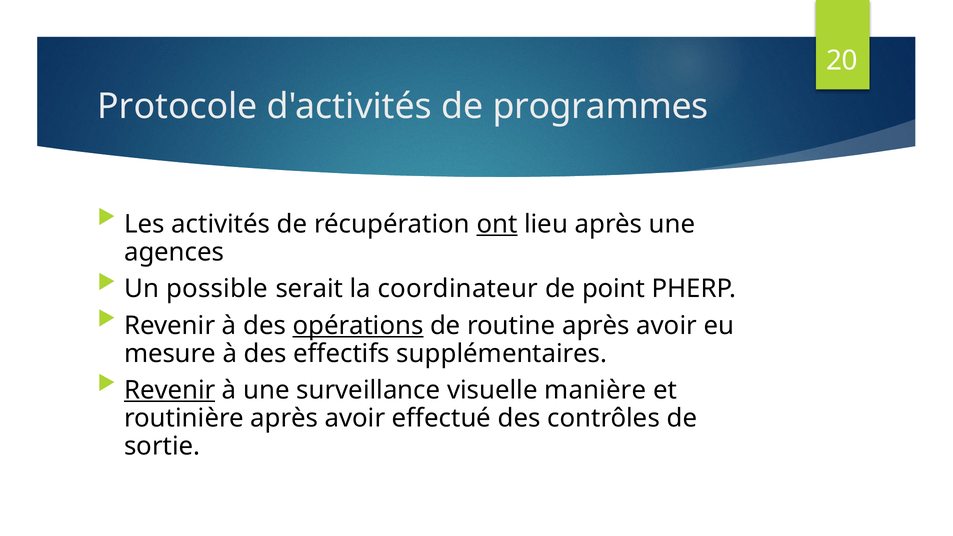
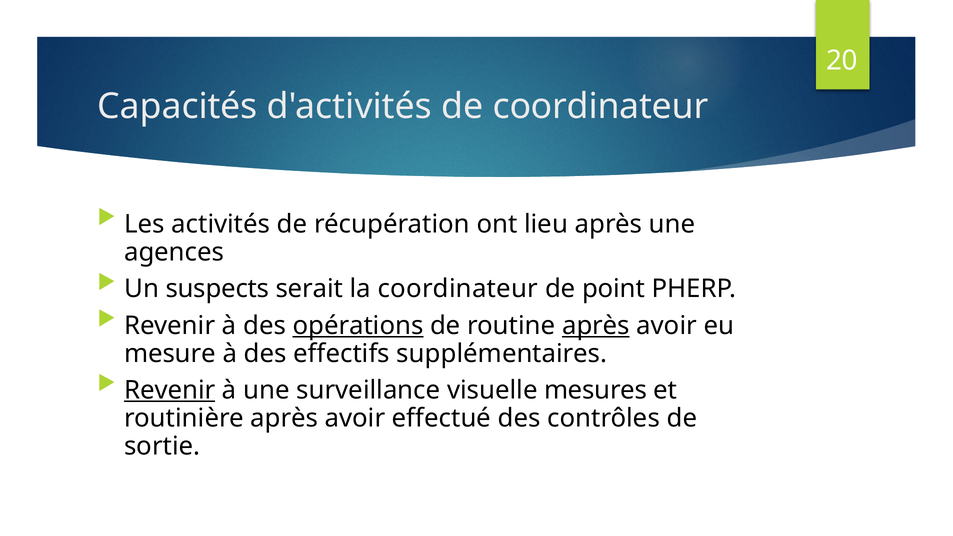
Protocole: Protocole -> Capacités (177, 106)
de programmes: programmes -> coordinateur (601, 106)
ont underline: present -> none (497, 224)
possible: possible -> suspects (217, 289)
après underline: none -> present (596, 326)
manière: manière -> mesures (596, 390)
